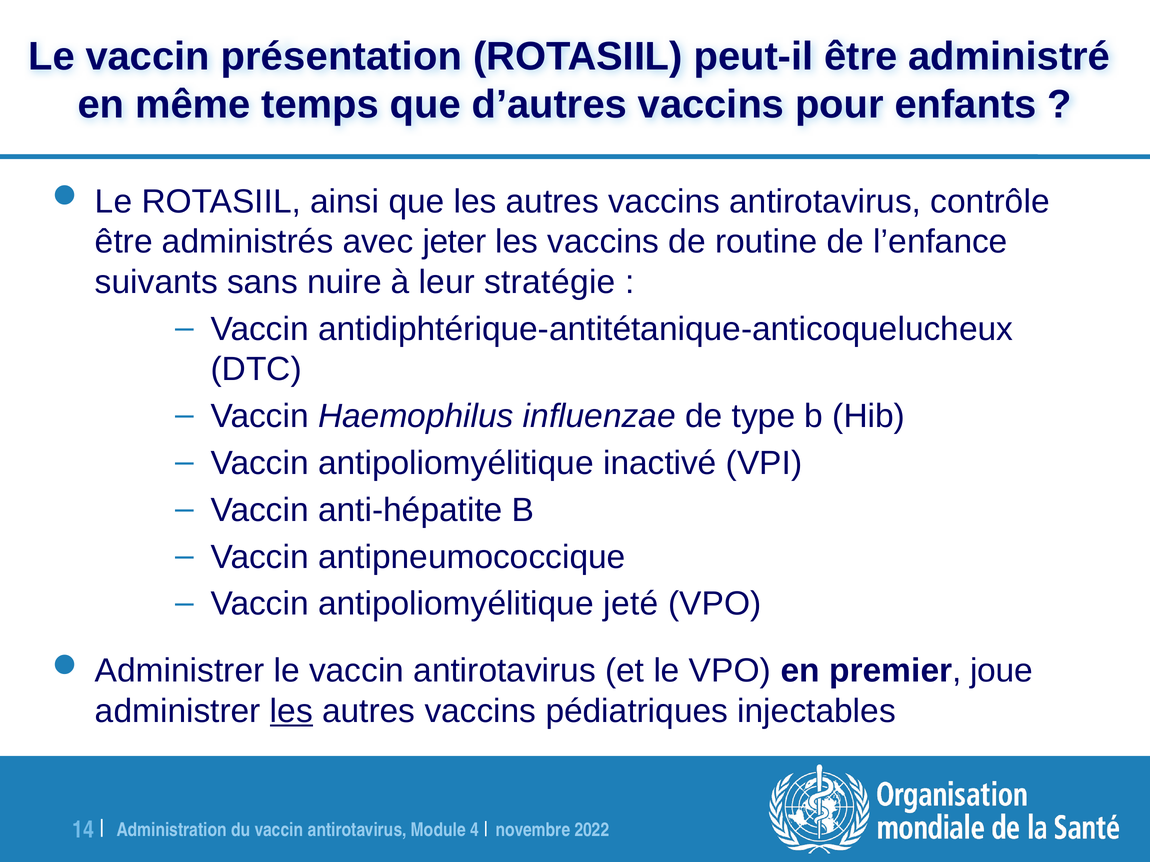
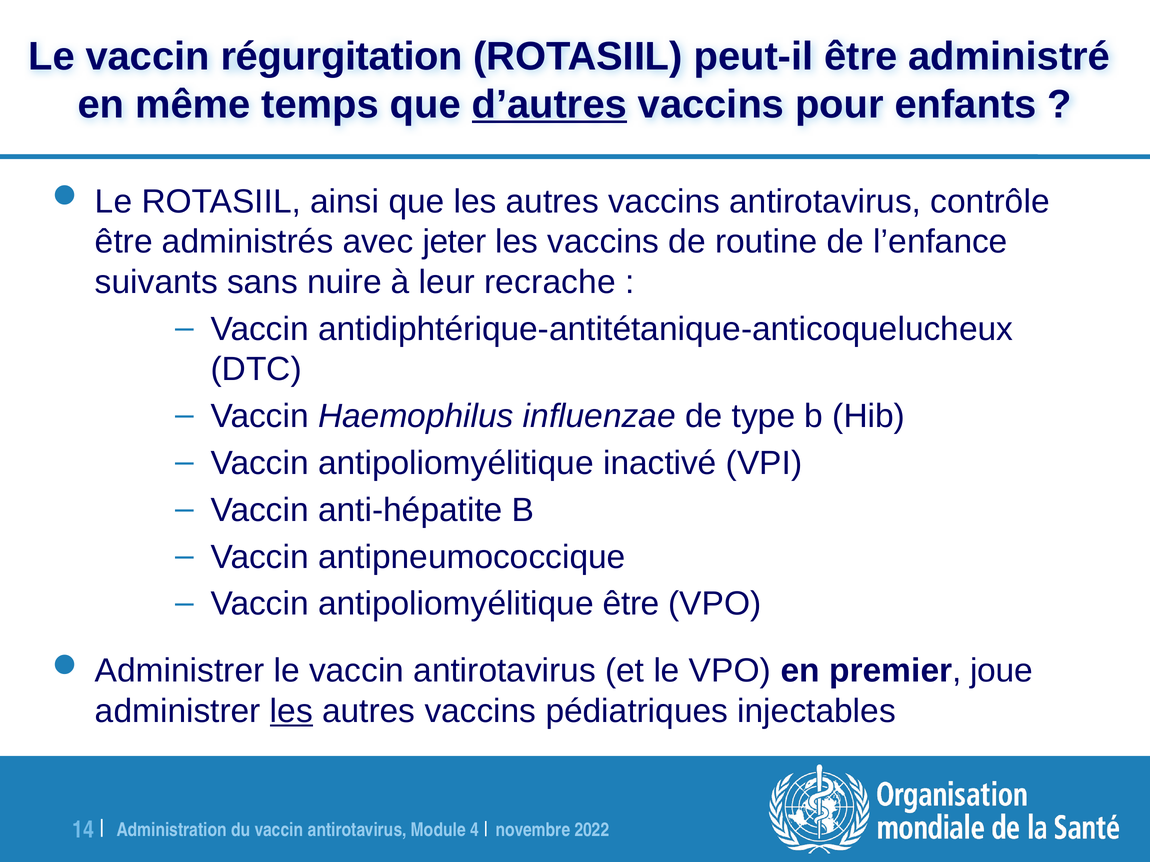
présentation: présentation -> régurgitation (342, 57)
d’autres underline: none -> present (549, 105)
stratégie: stratégie -> recrache (550, 282)
antipoliomyélitique jeté: jeté -> être (631, 604)
